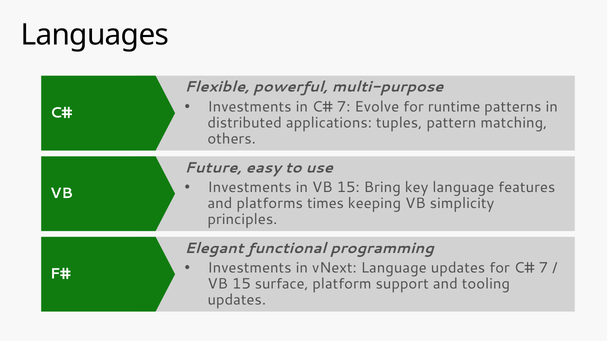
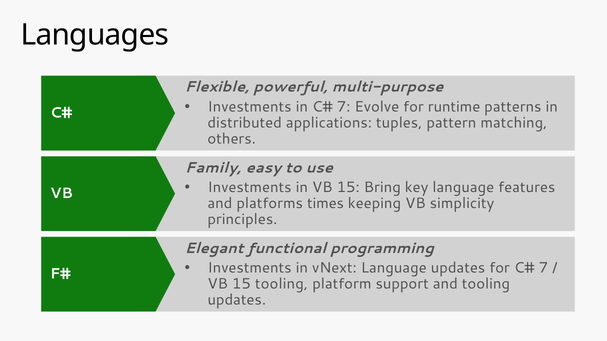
Future: Future -> Family (213, 168)
15 surface: surface -> tooling (282, 284)
